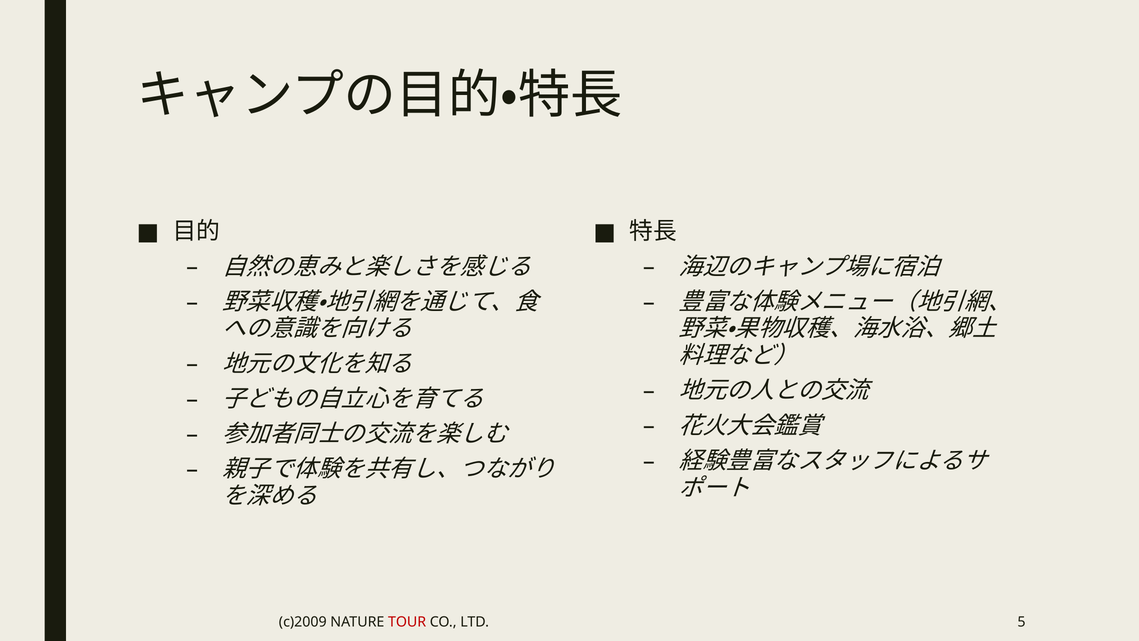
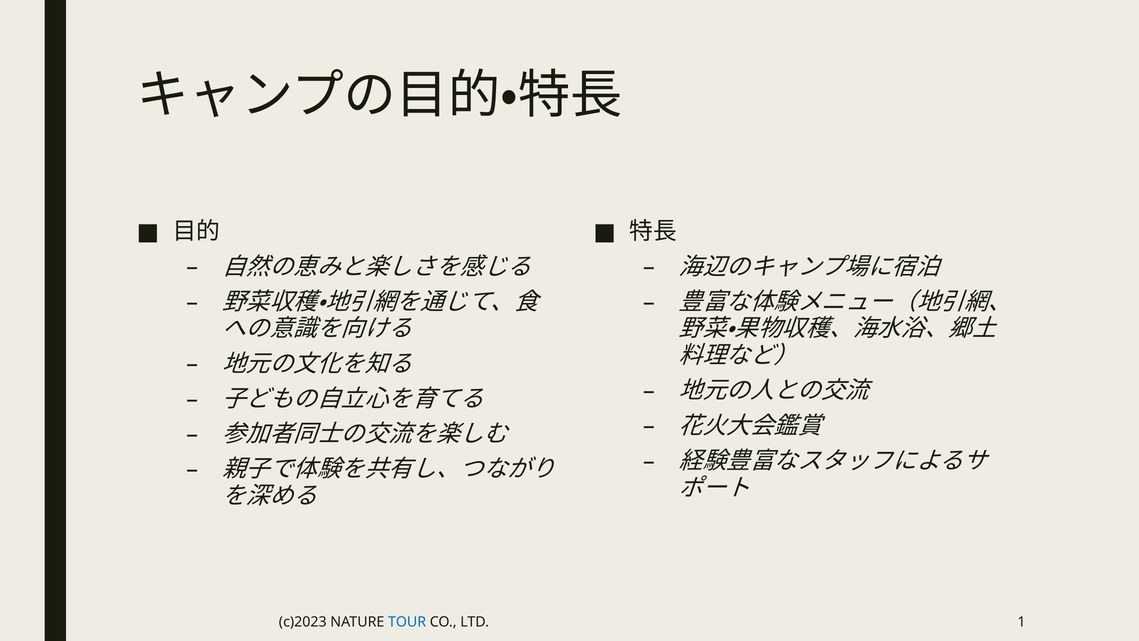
c)2009: c)2009 -> c)2023 (303, 622)
TOUR colour: red -> blue (407, 622)
5: 5 -> 1 (1021, 622)
